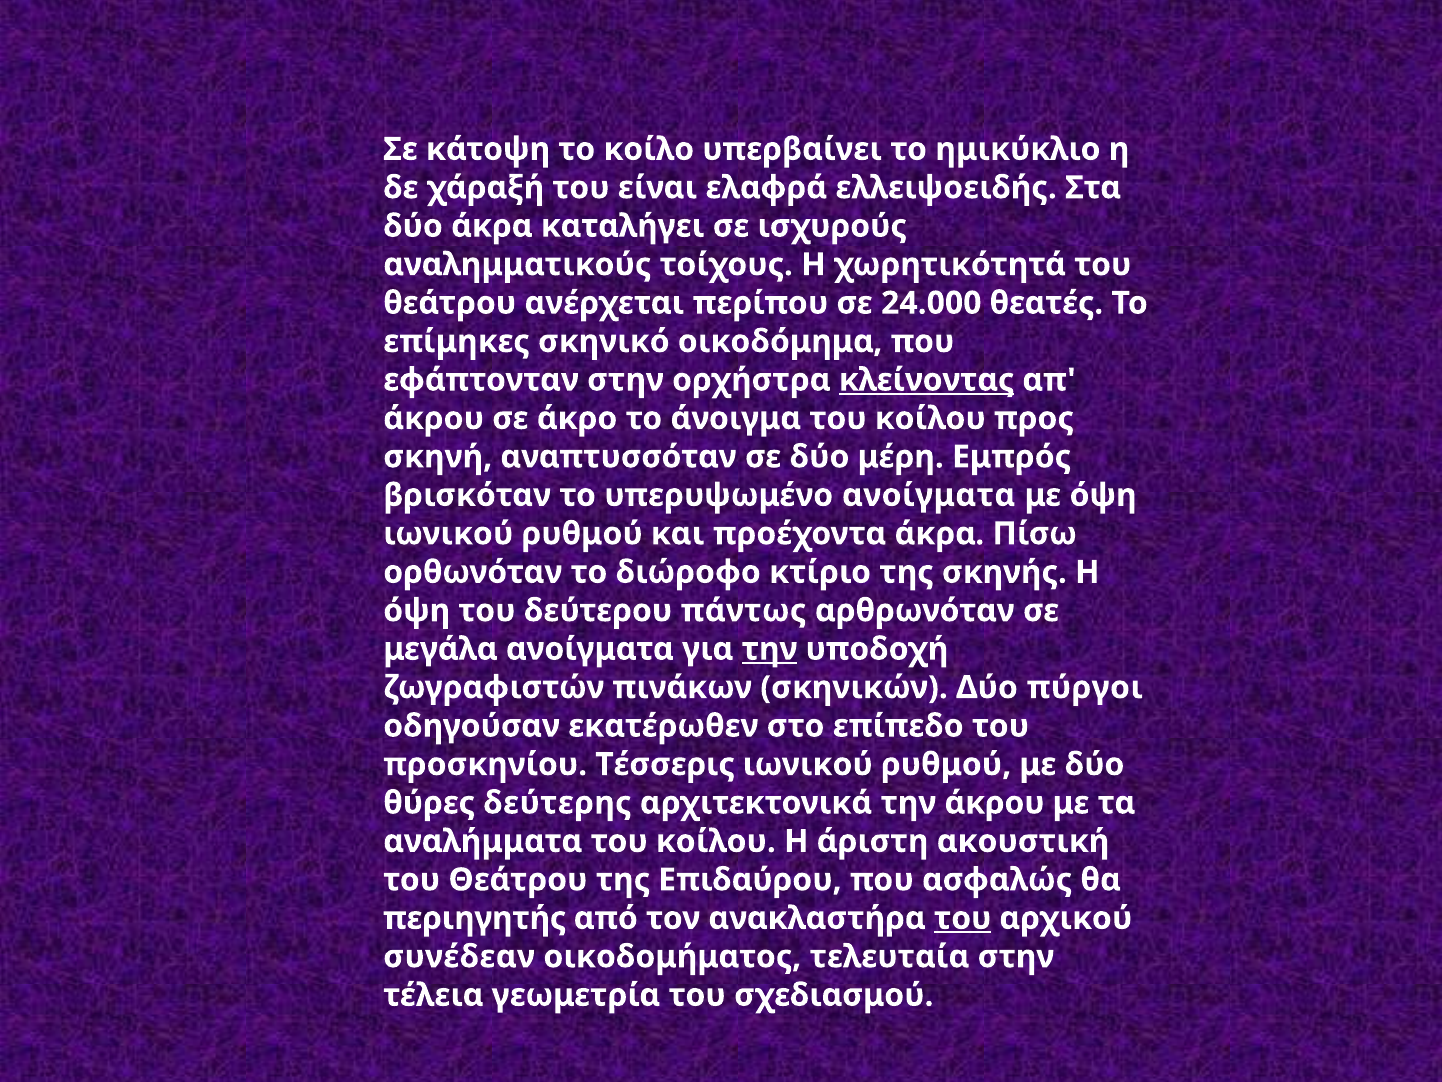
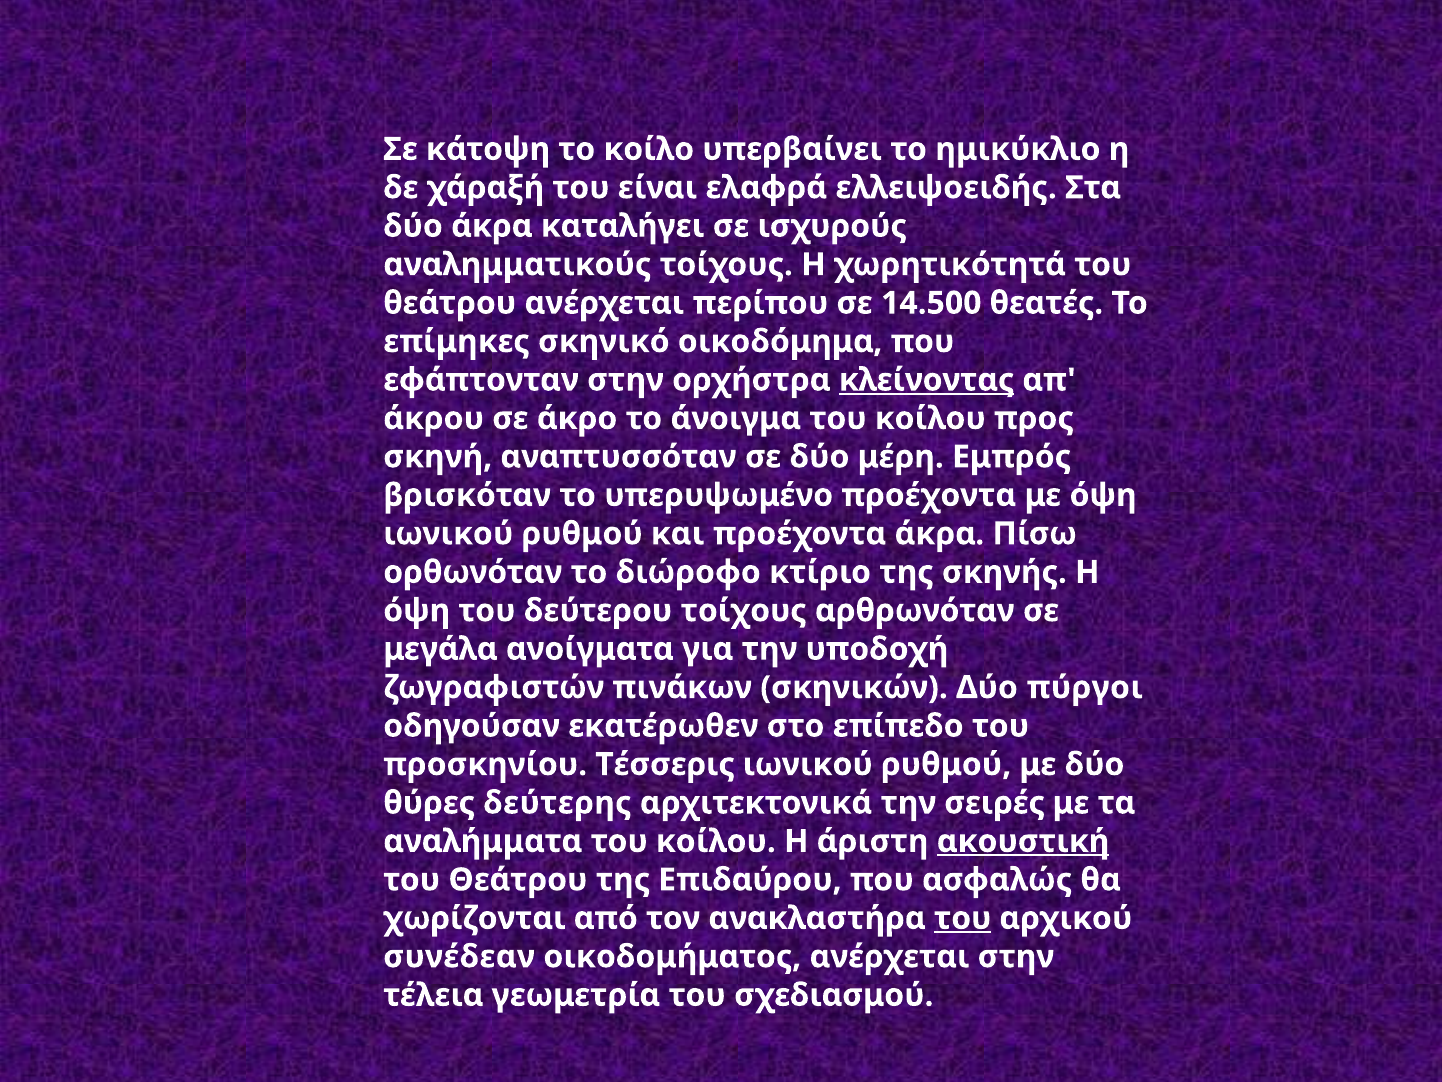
24.000: 24.000 -> 14.500 (931, 303)
υπερυψωμένο ανοίγματα: ανοίγματα -> προέχοντα (929, 495)
δεύτερου πάντως: πάντως -> τοίχους (744, 610)
την underline: present -> none (770, 649)
την άκρου: άκρου -> σειρές (995, 803)
ακουστική underline: none -> present (1023, 841)
περιηγητής: περιηγητής -> χωρίζονται (475, 918)
οικοδομήματος τελευταία: τελευταία -> ανέρχεται (890, 956)
